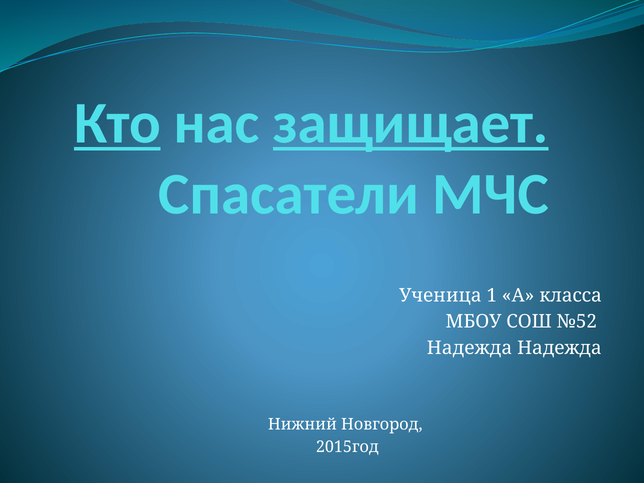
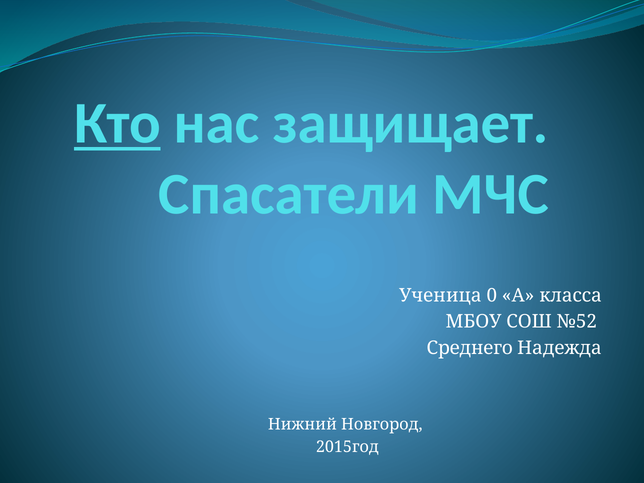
защищает underline: present -> none (411, 123)
1: 1 -> 0 (492, 295)
Надежда: Надежда -> Среднего (470, 348)
